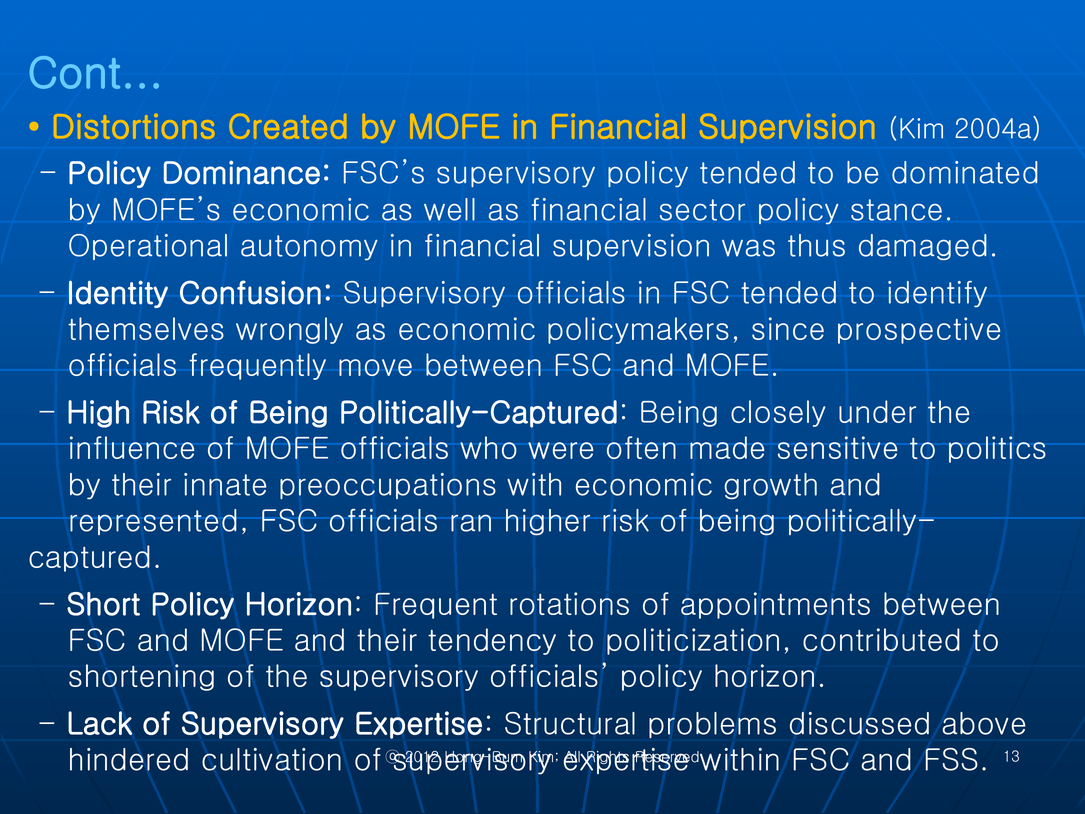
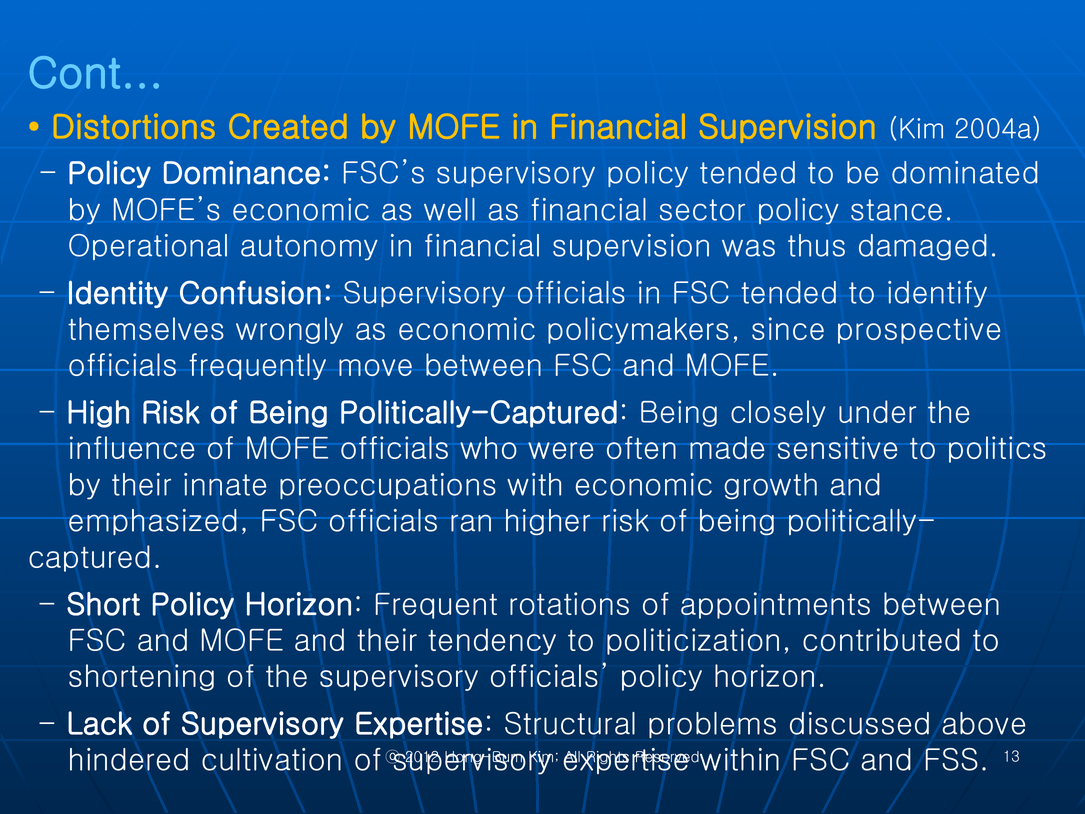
represented: represented -> emphasized (159, 521)
